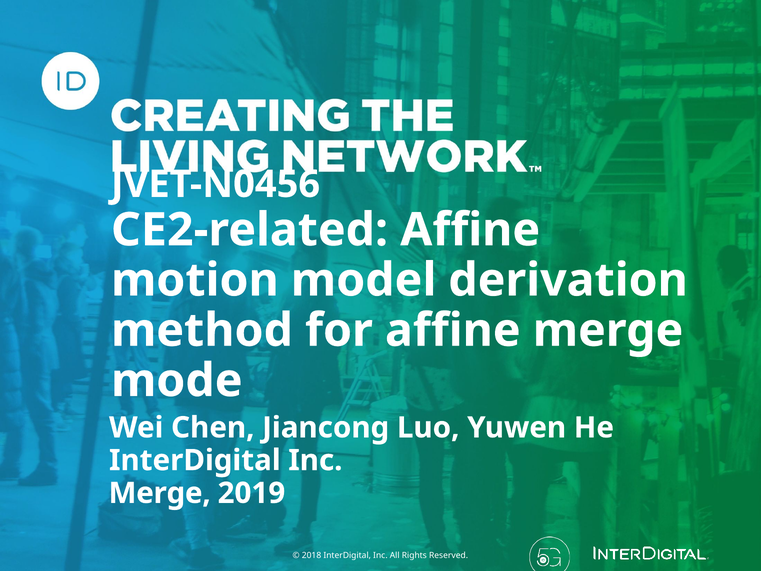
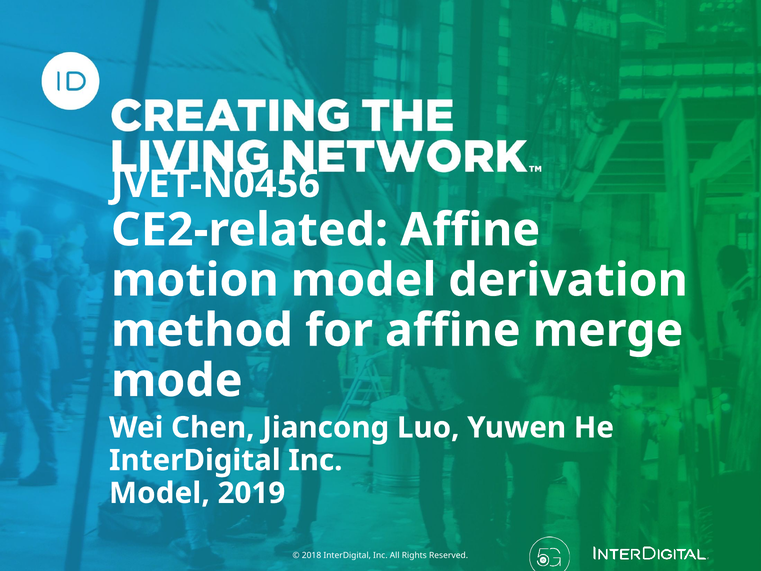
Merge: Merge -> Model (159, 493)
